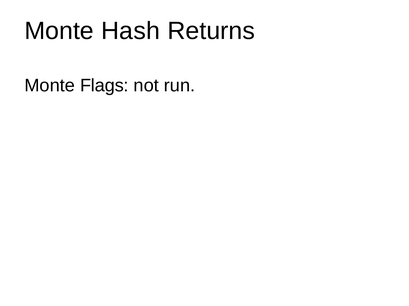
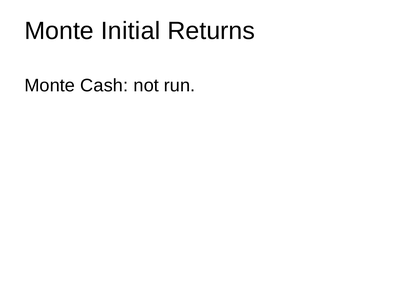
Hash: Hash -> Initial (131, 31)
Flags: Flags -> Cash (104, 86)
